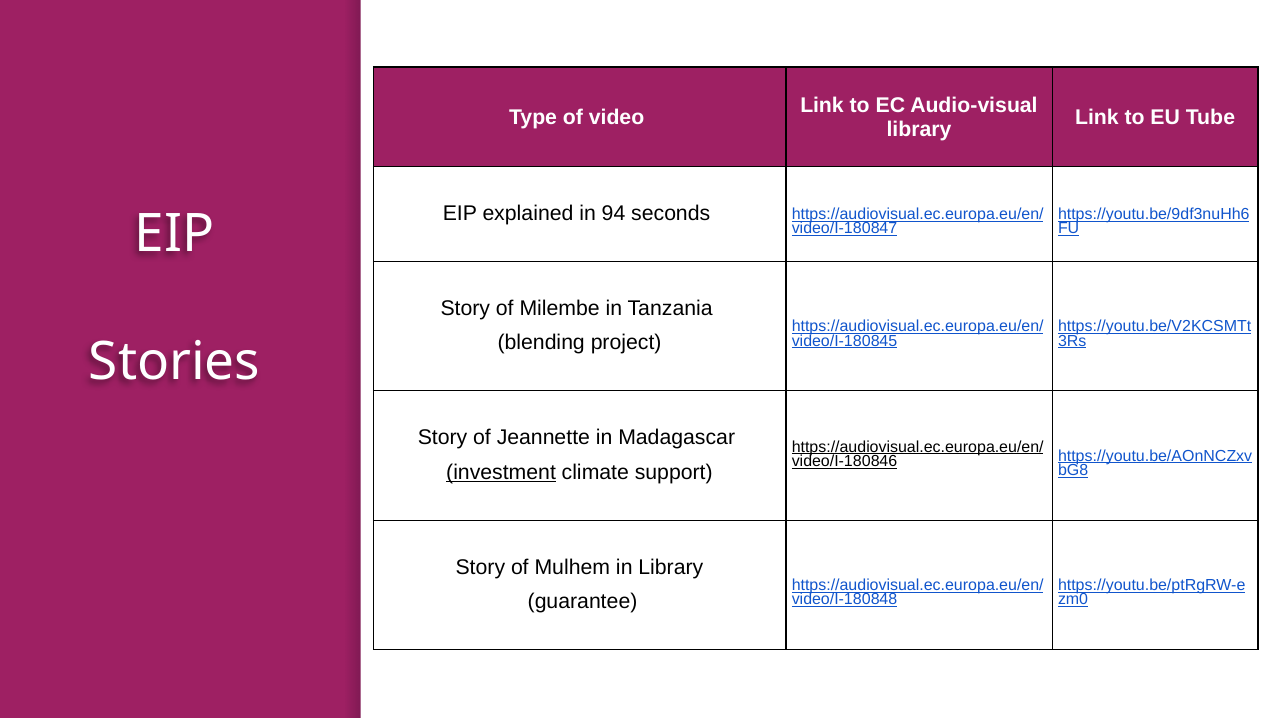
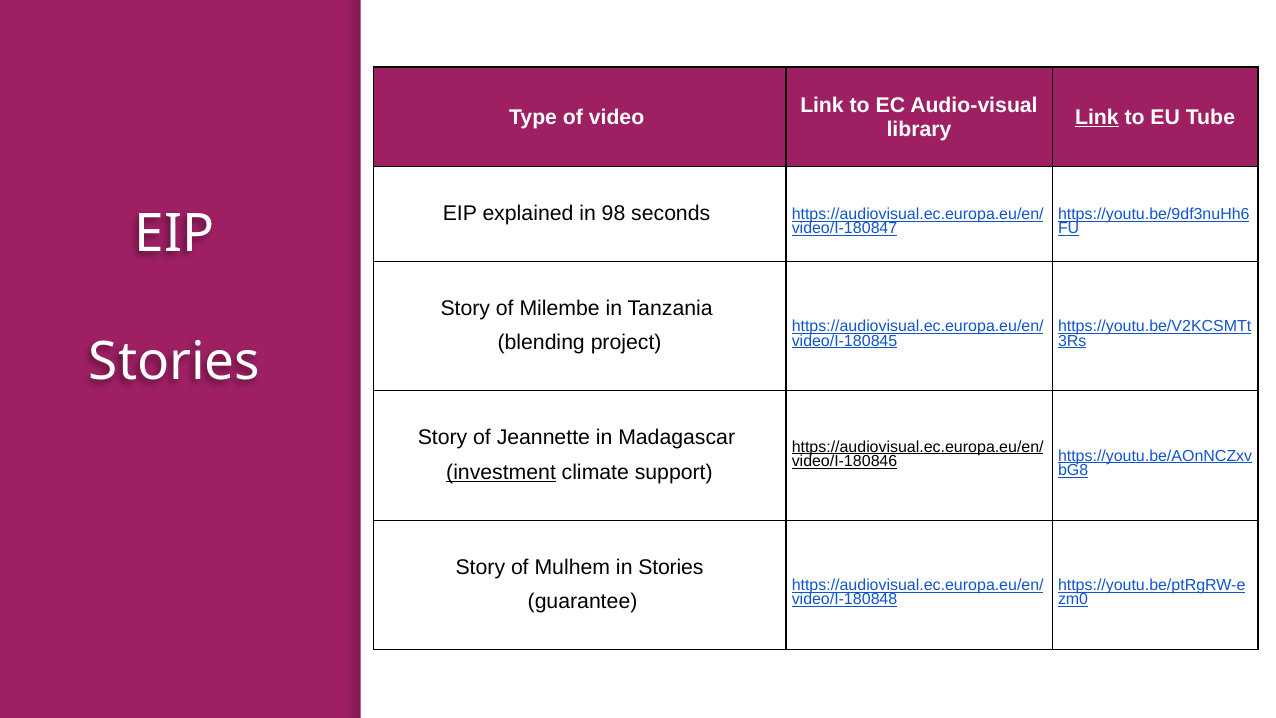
Link underline: none -> present (1097, 117)
94: 94 -> 98 (614, 213)
in Library: Library -> Stories (671, 567)
